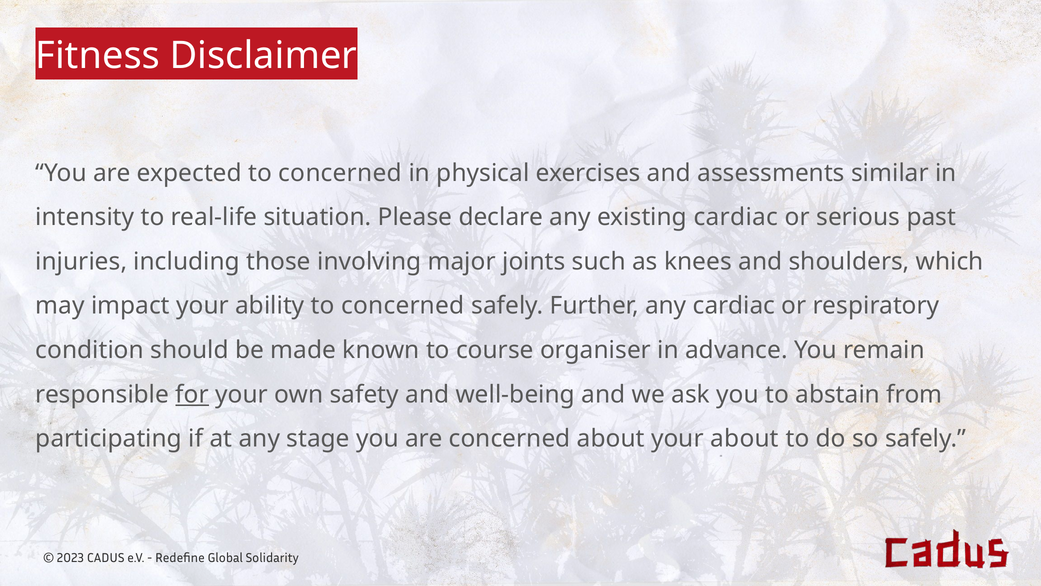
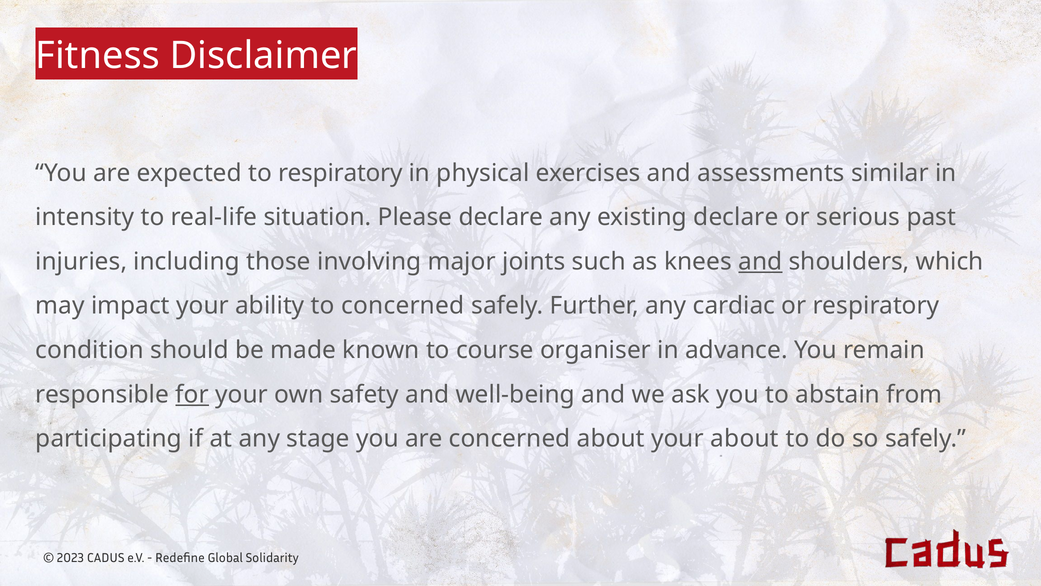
expected to concerned: concerned -> respiratory (340, 173)
existing cardiac: cardiac -> declare (736, 217)
and underline: none -> present (760, 261)
